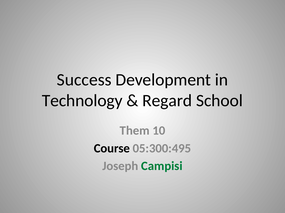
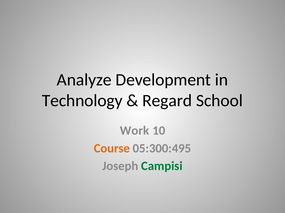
Success: Success -> Analyze (84, 80)
Them: Them -> Work (135, 131)
Course colour: black -> orange (112, 149)
